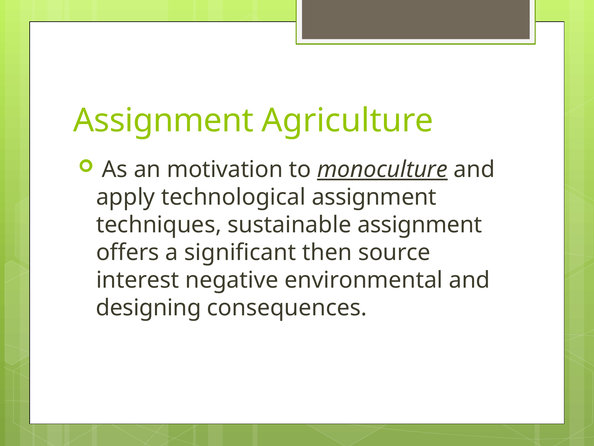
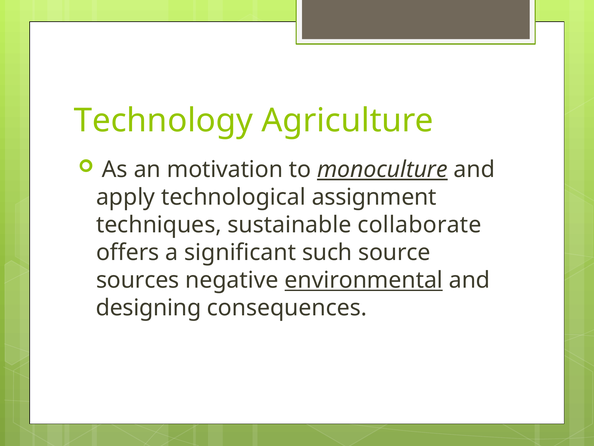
Assignment: Assignment -> Technology (163, 121)
sustainable assignment: assignment -> collaborate (419, 225)
then: then -> such (327, 252)
interest: interest -> sources (138, 280)
environmental underline: none -> present (364, 280)
